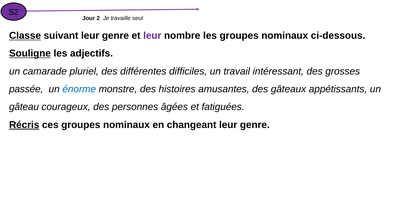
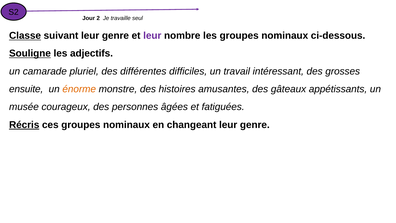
passée: passée -> ensuite (26, 89)
énorme colour: blue -> orange (79, 89)
gâteau: gâteau -> musée (24, 107)
